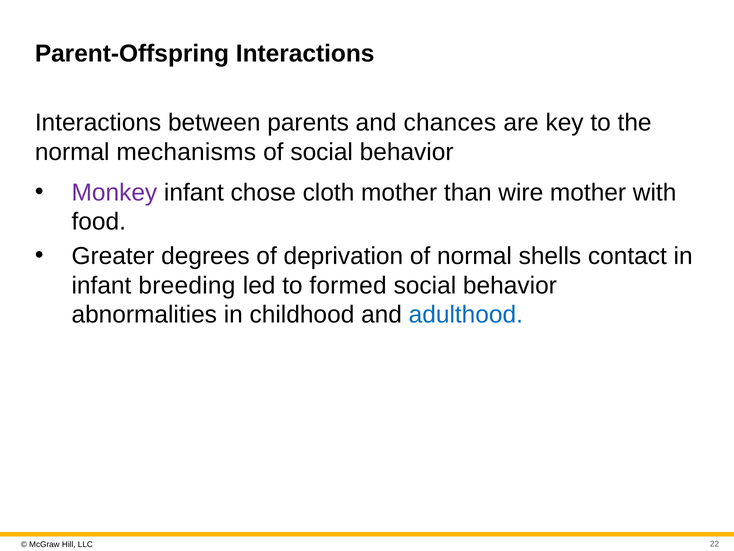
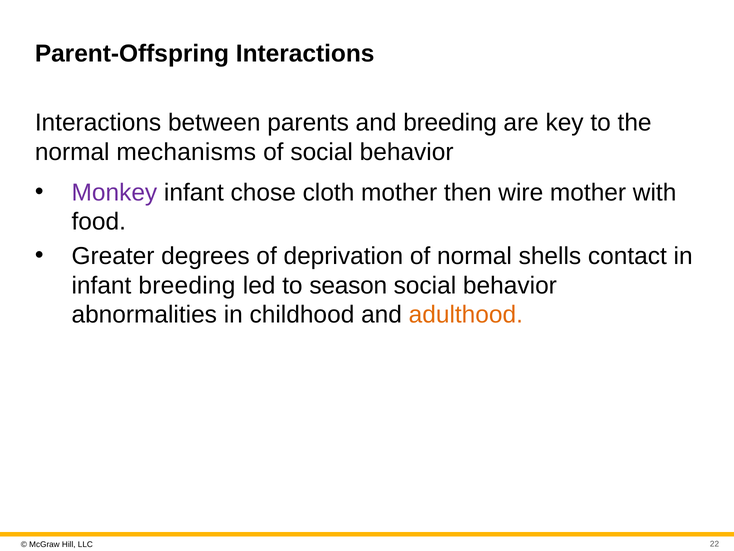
and chances: chances -> breeding (450, 123)
than: than -> then (468, 192)
formed: formed -> season (348, 285)
adulthood colour: blue -> orange (466, 315)
